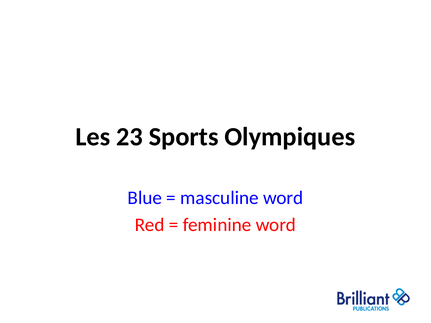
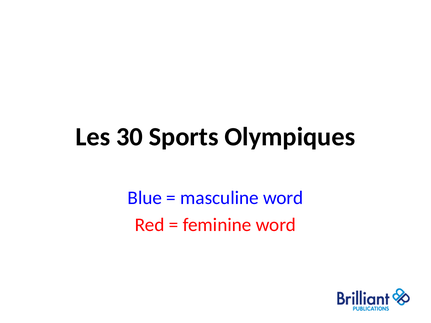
23: 23 -> 30 (130, 137)
